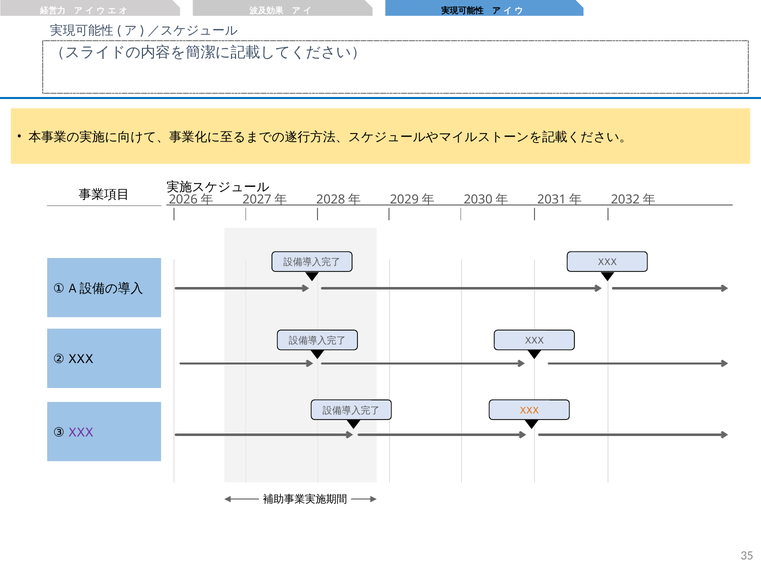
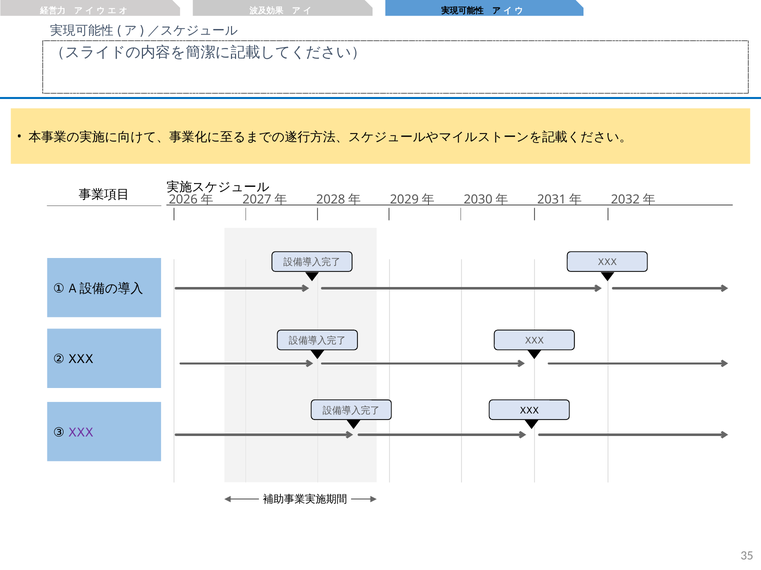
XXX colour: orange -> black (529, 411)
